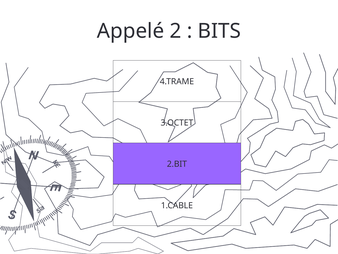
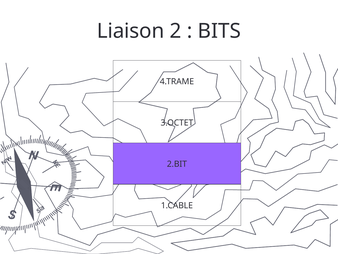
Appelé: Appelé -> Liaison (131, 31)
